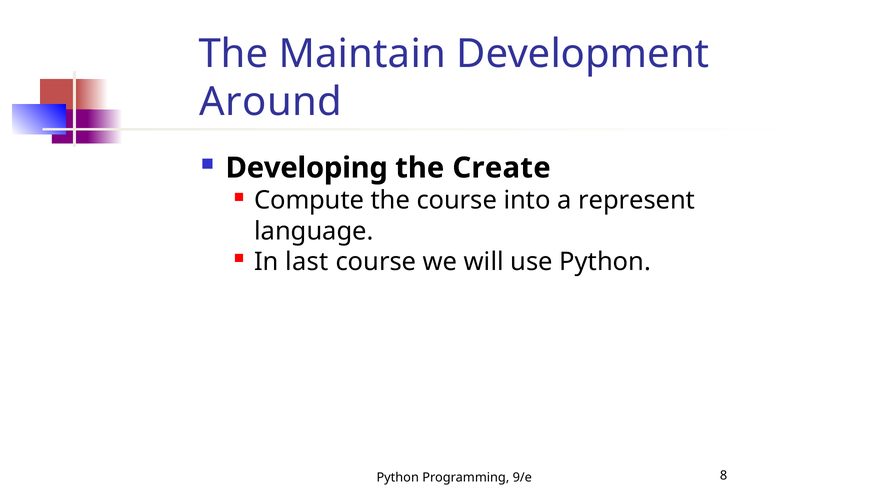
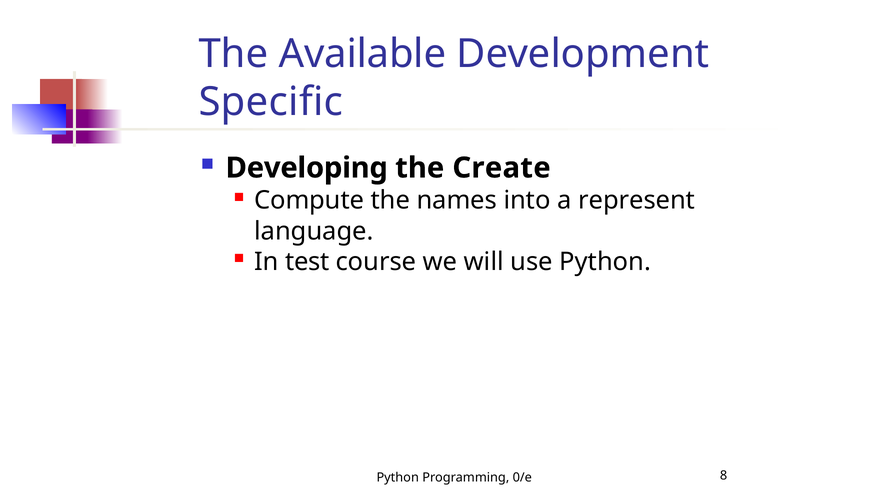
Maintain: Maintain -> Available (363, 54)
Around: Around -> Specific (271, 102)
the course: course -> names (457, 200)
last: last -> test (307, 262)
9/e: 9/e -> 0/e (522, 477)
